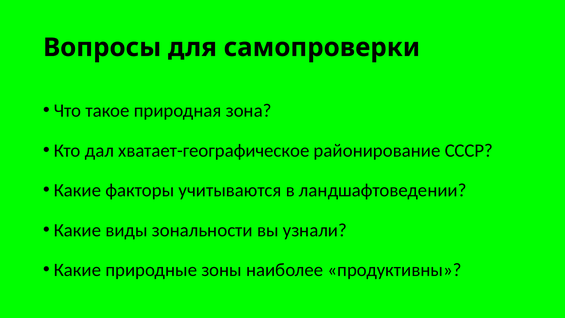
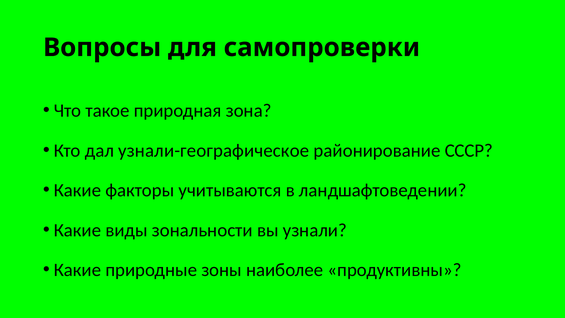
хватает-географическое: хватает-географическое -> узнали-географическое (214, 150)
